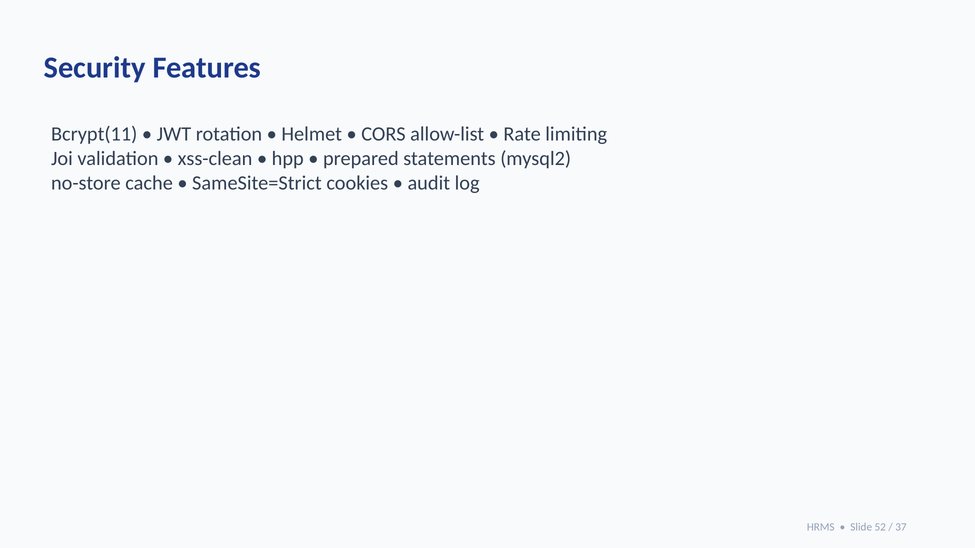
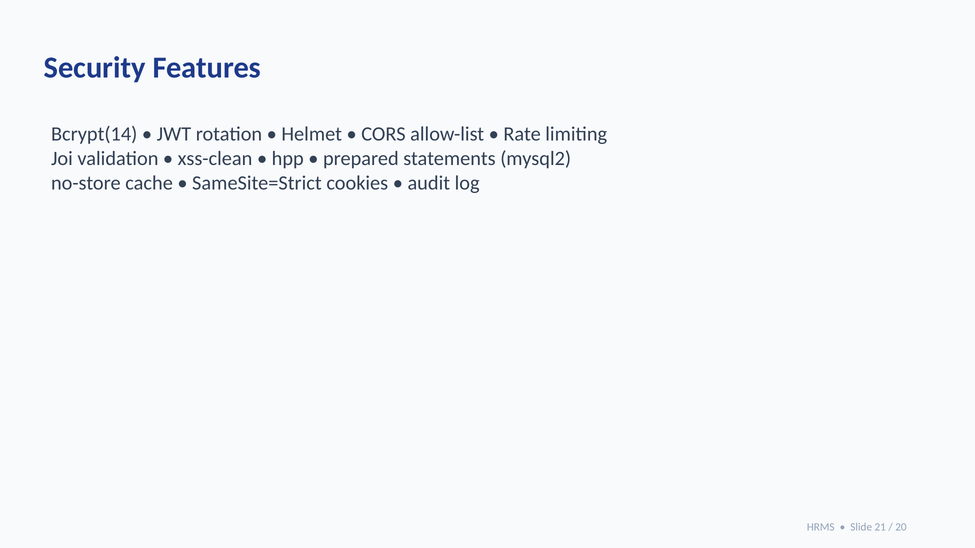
Bcrypt(11: Bcrypt(11 -> Bcrypt(14 (94, 134)
52: 52 -> 21 (880, 527)
37: 37 -> 20 (901, 527)
